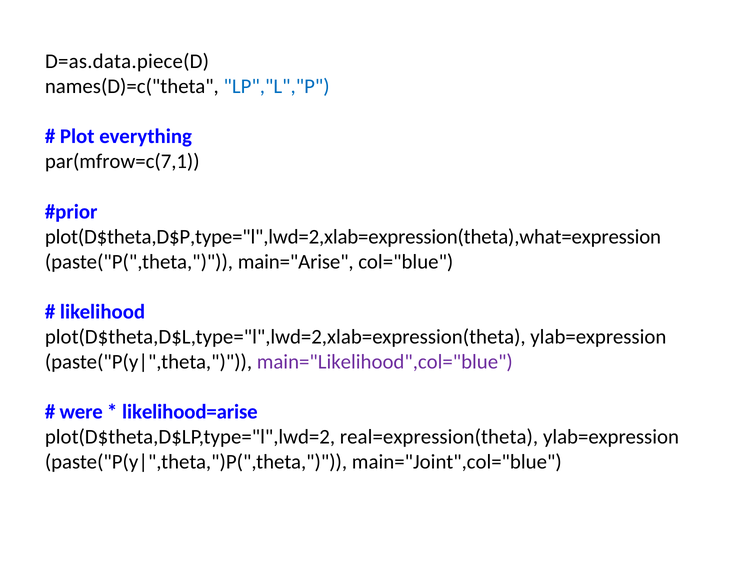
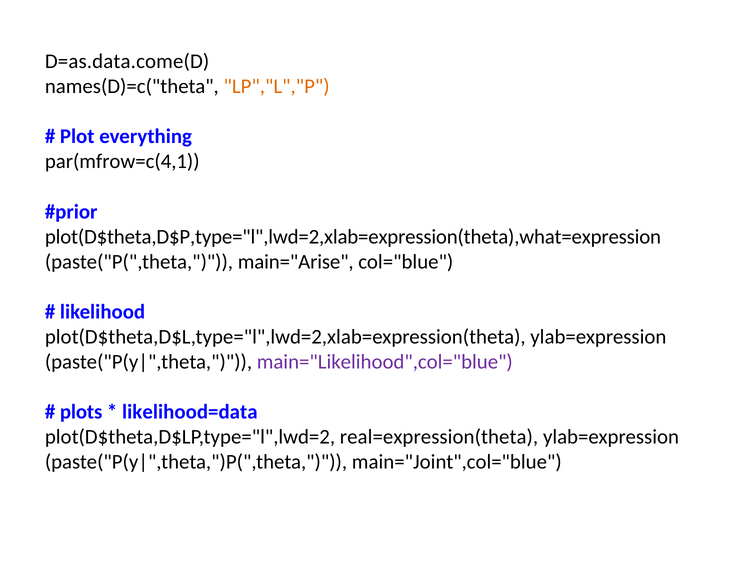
D=as.data.piece(D: D=as.data.piece(D -> D=as.data.come(D (127, 61)
LP","L","P colour: blue -> orange (277, 86)
par(mfrow=c(7,1: par(mfrow=c(7,1 -> par(mfrow=c(4,1 (122, 161)
were: were -> plots (81, 412)
likelihood=arise: likelihood=arise -> likelihood=data (190, 412)
